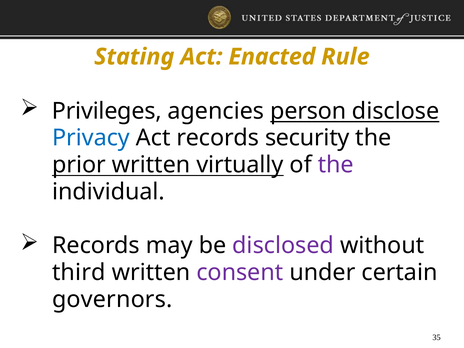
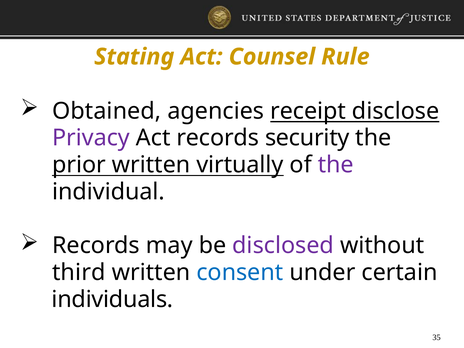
Enacted: Enacted -> Counsel (272, 57)
Privileges: Privileges -> Obtained (107, 111)
person: person -> receipt (308, 111)
Privacy colour: blue -> purple (91, 138)
consent colour: purple -> blue (240, 273)
governors: governors -> individuals (112, 299)
